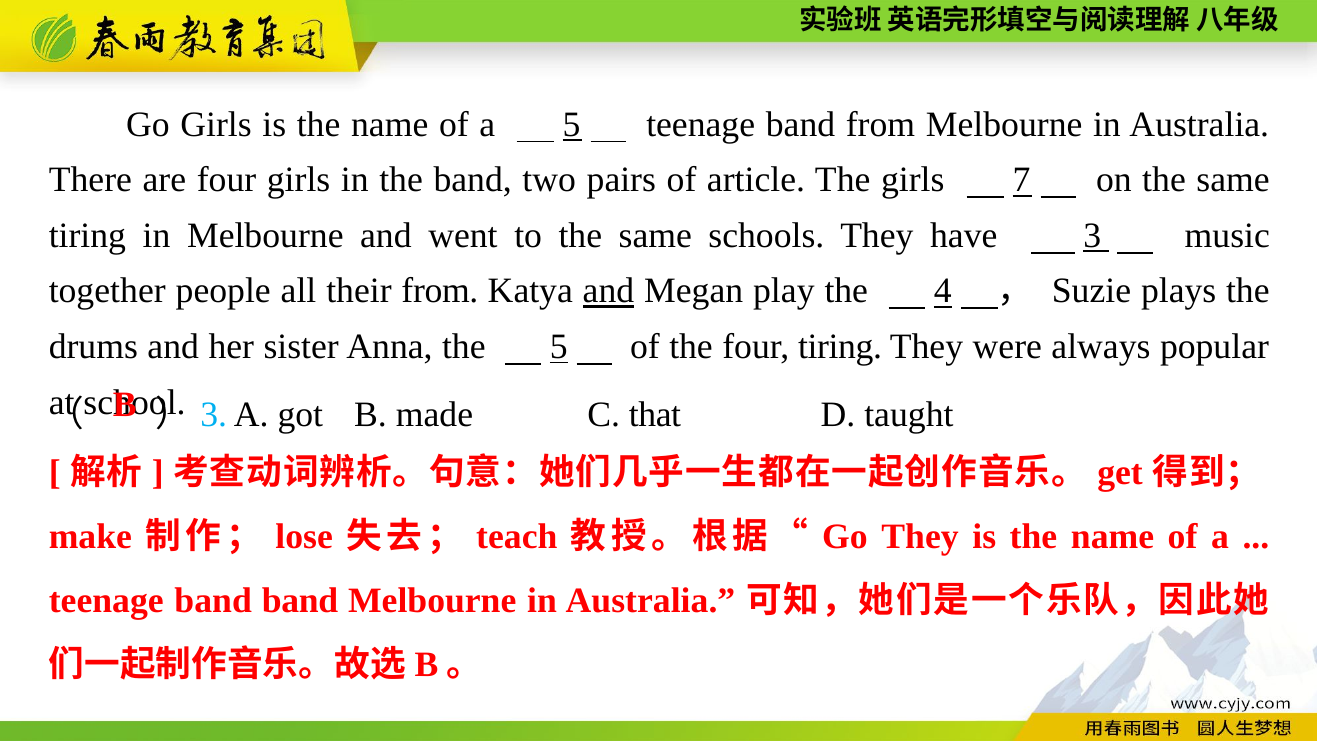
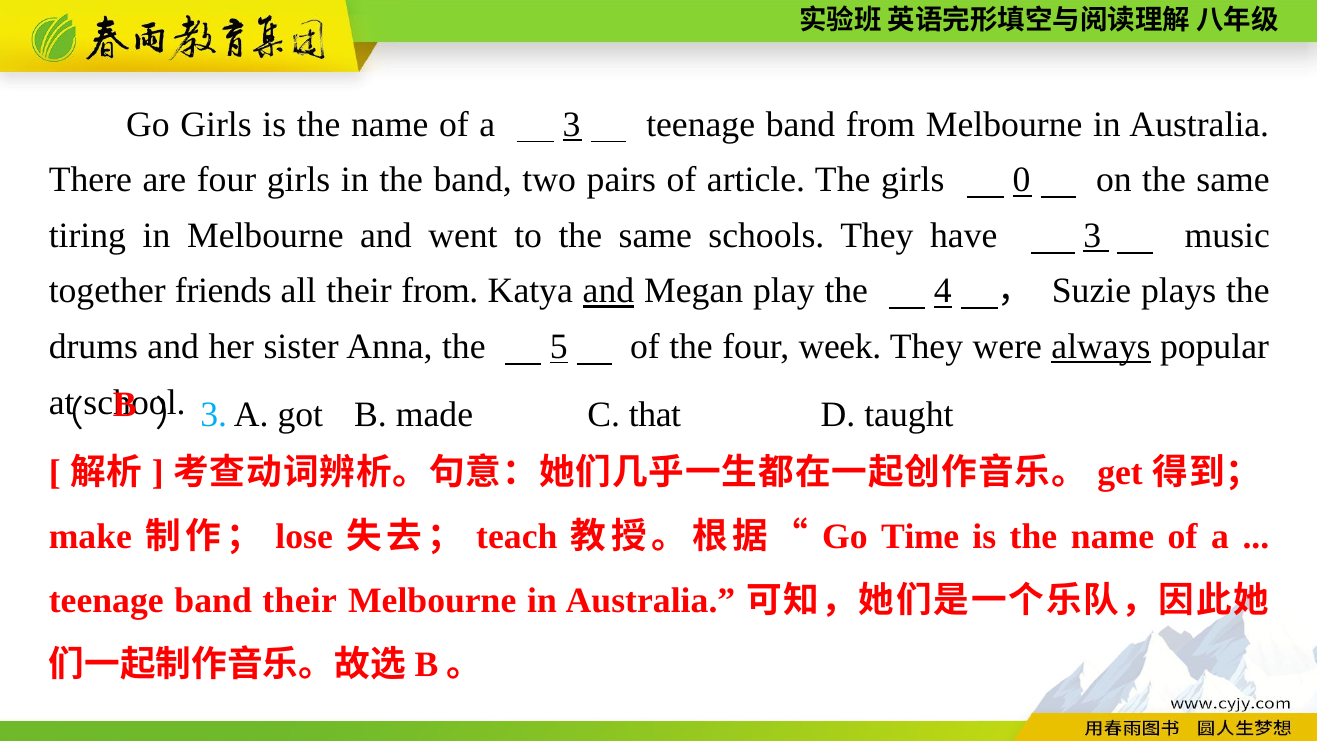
a 5: 5 -> 3 (572, 124)
7: 7 -> 0 (1021, 180)
people: people -> friends (223, 291)
four tiring: tiring -> week (840, 347)
always underline: none -> present (1101, 347)
Go They: They -> Time (920, 537)
band band: band -> their (300, 601)
